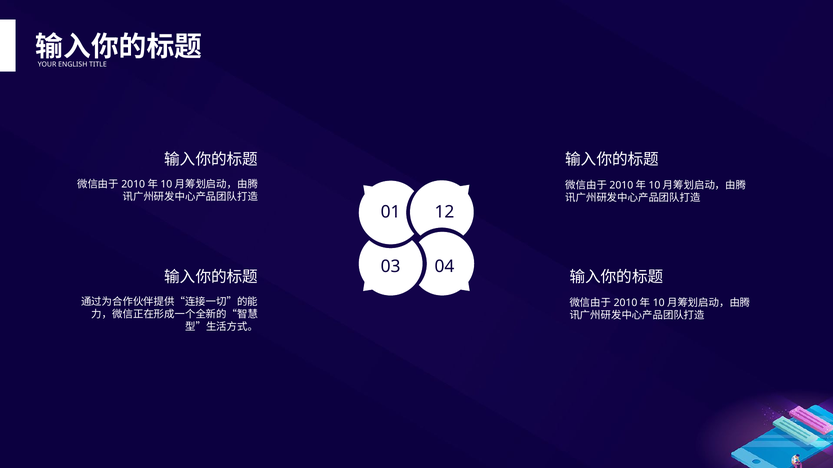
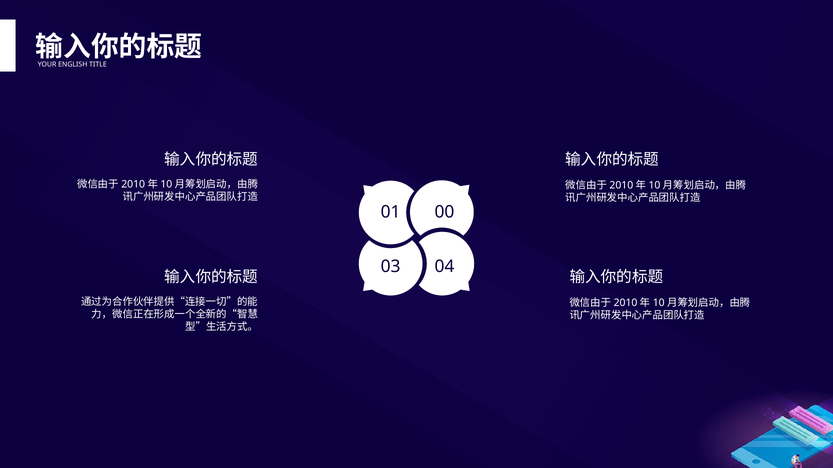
12: 12 -> 00 (444, 212)
